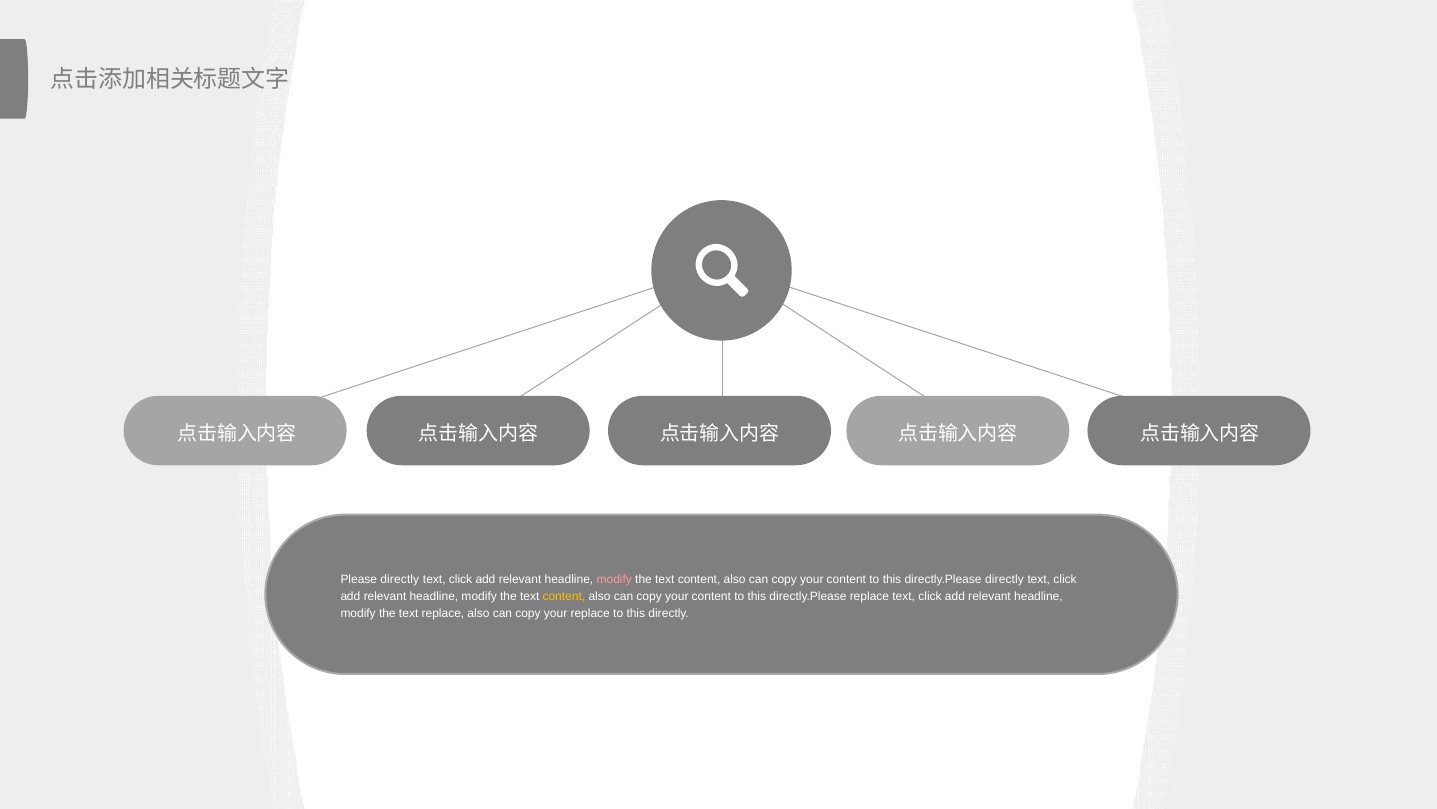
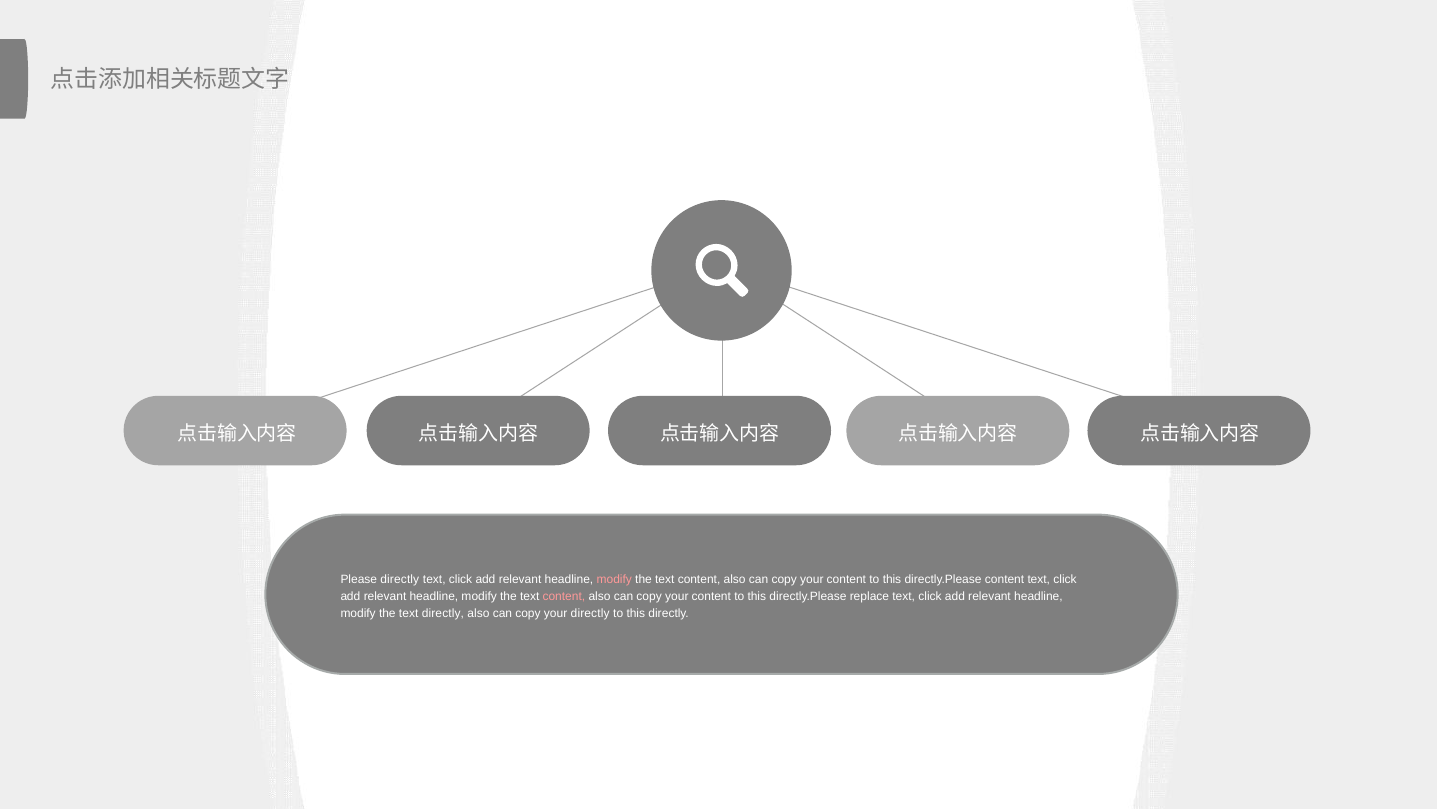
directly.Please directly: directly -> content (1005, 579)
content colour: yellow -> pink (564, 596)
text replace: replace -> directly (443, 613)
your replace: replace -> directly (590, 613)
